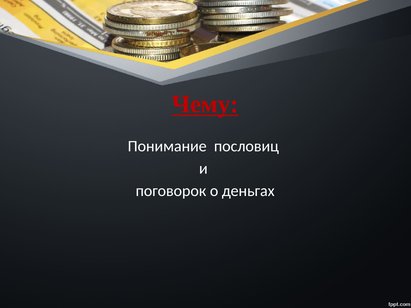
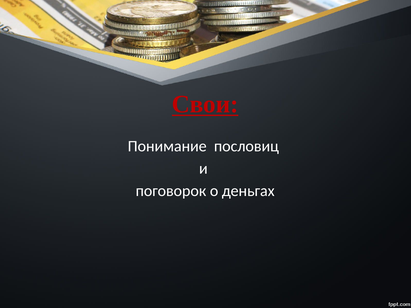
Чему: Чему -> Свои (205, 104)
